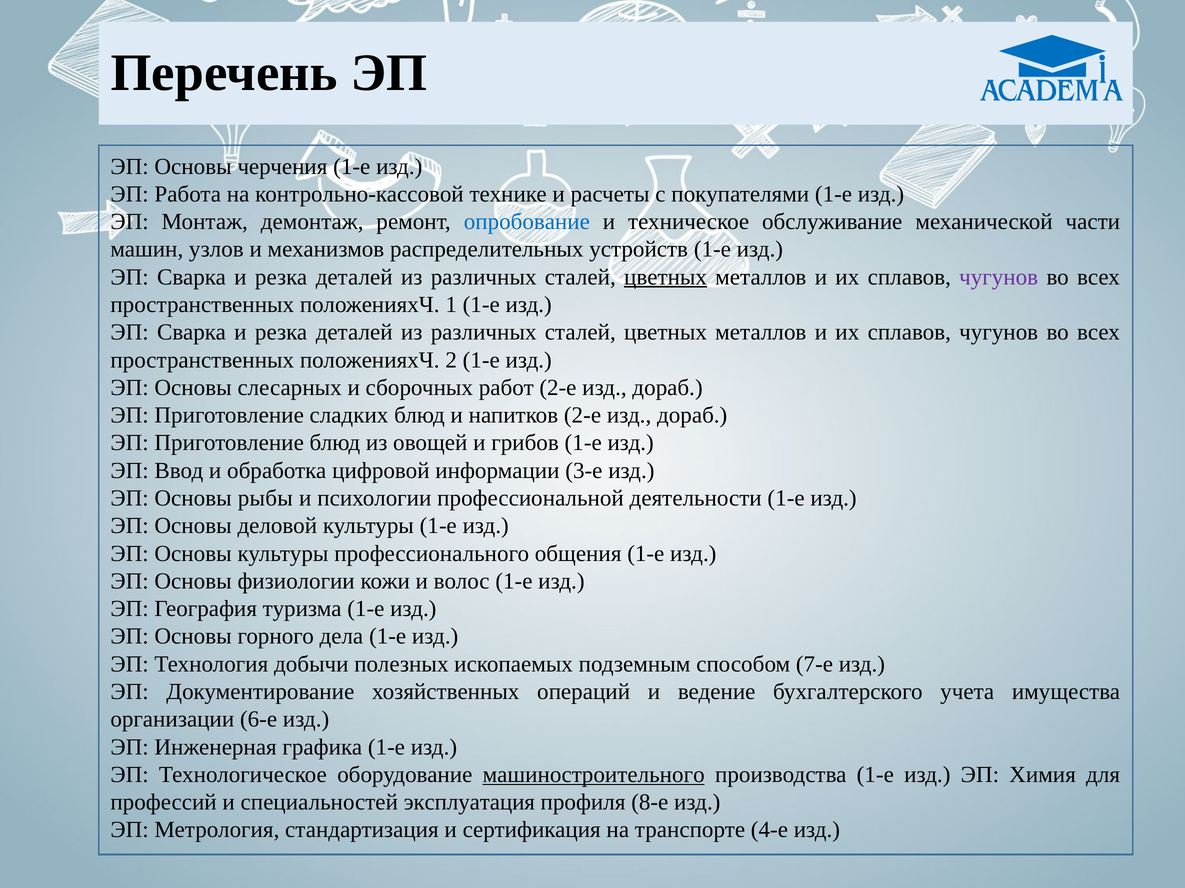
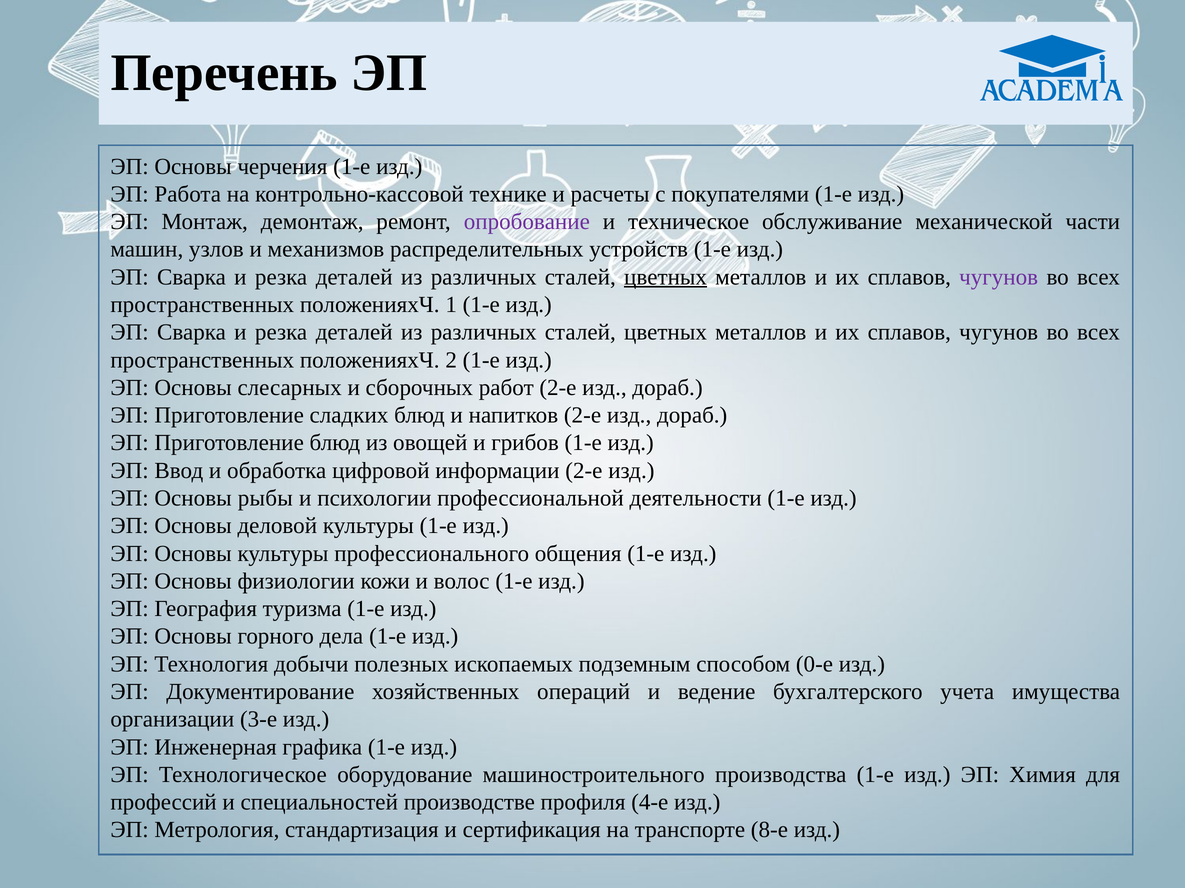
опробование colour: blue -> purple (527, 222)
информации 3-е: 3-е -> 2-е (584, 471)
7-е: 7-е -> 0-е (814, 665)
6-е: 6-е -> 3-е (259, 720)
машиностроительного underline: present -> none (594, 775)
эксплуатация: эксплуатация -> производстве (469, 803)
8-е: 8-е -> 4-е (650, 803)
4-е: 4-е -> 8-е (769, 831)
